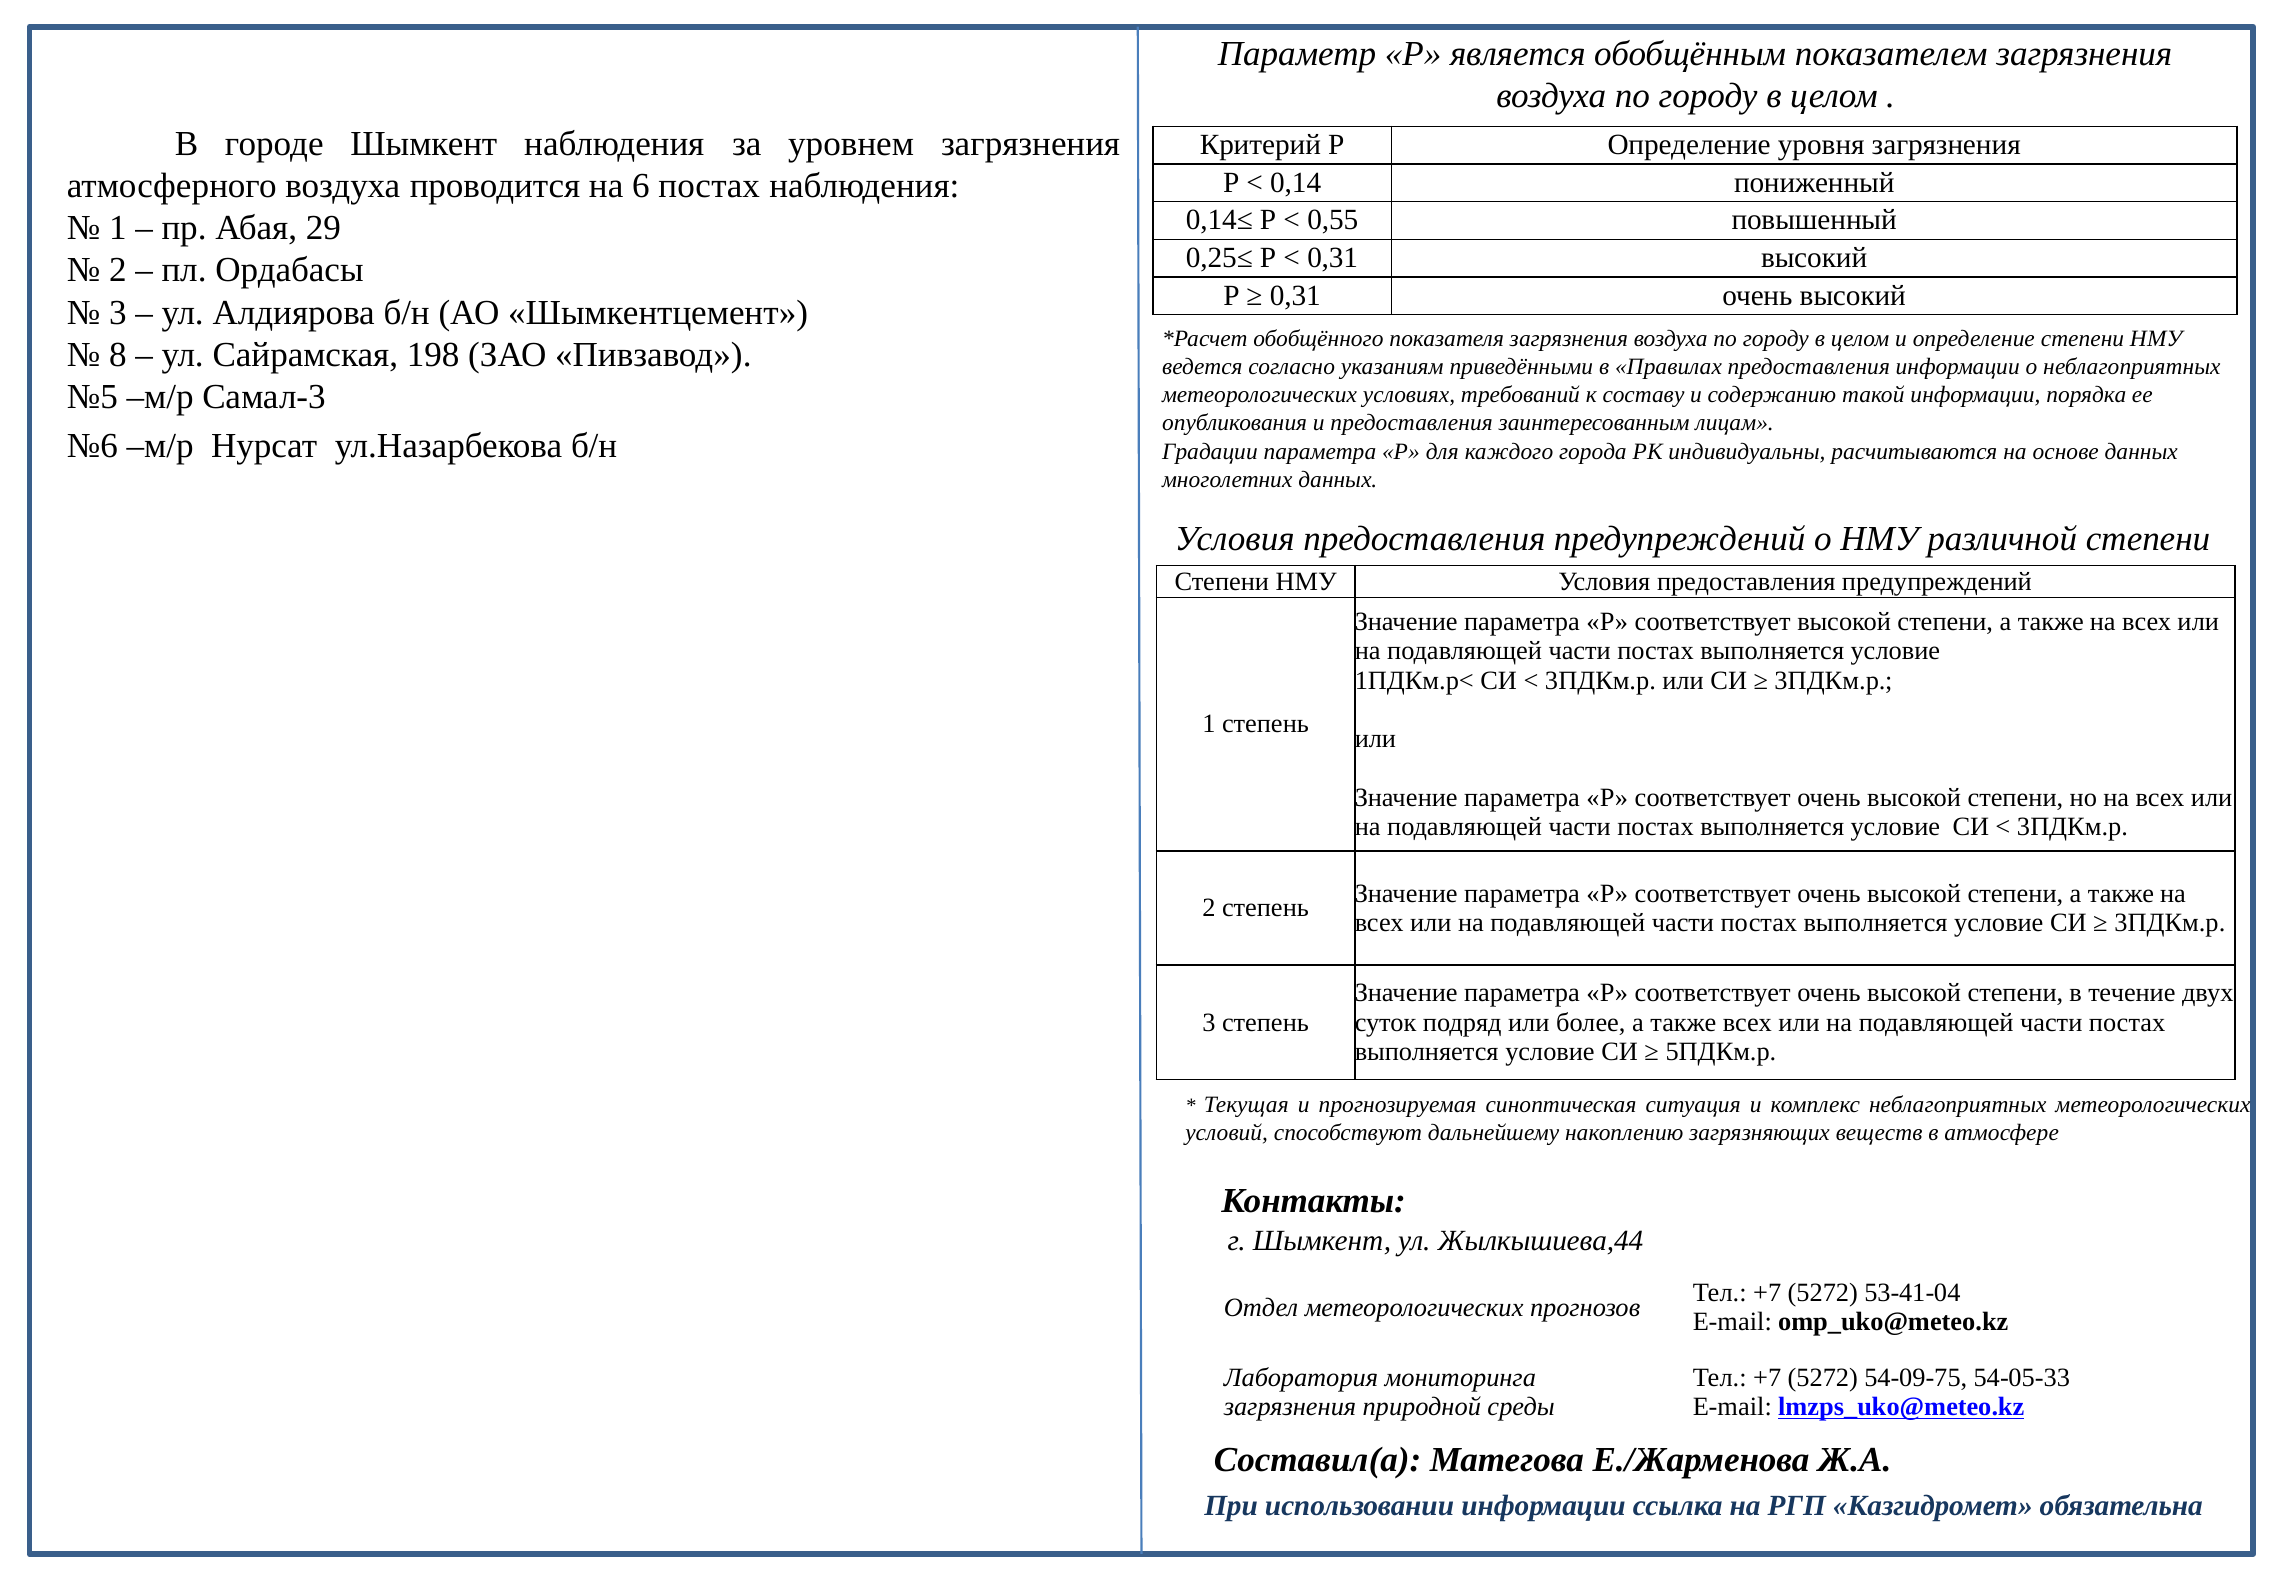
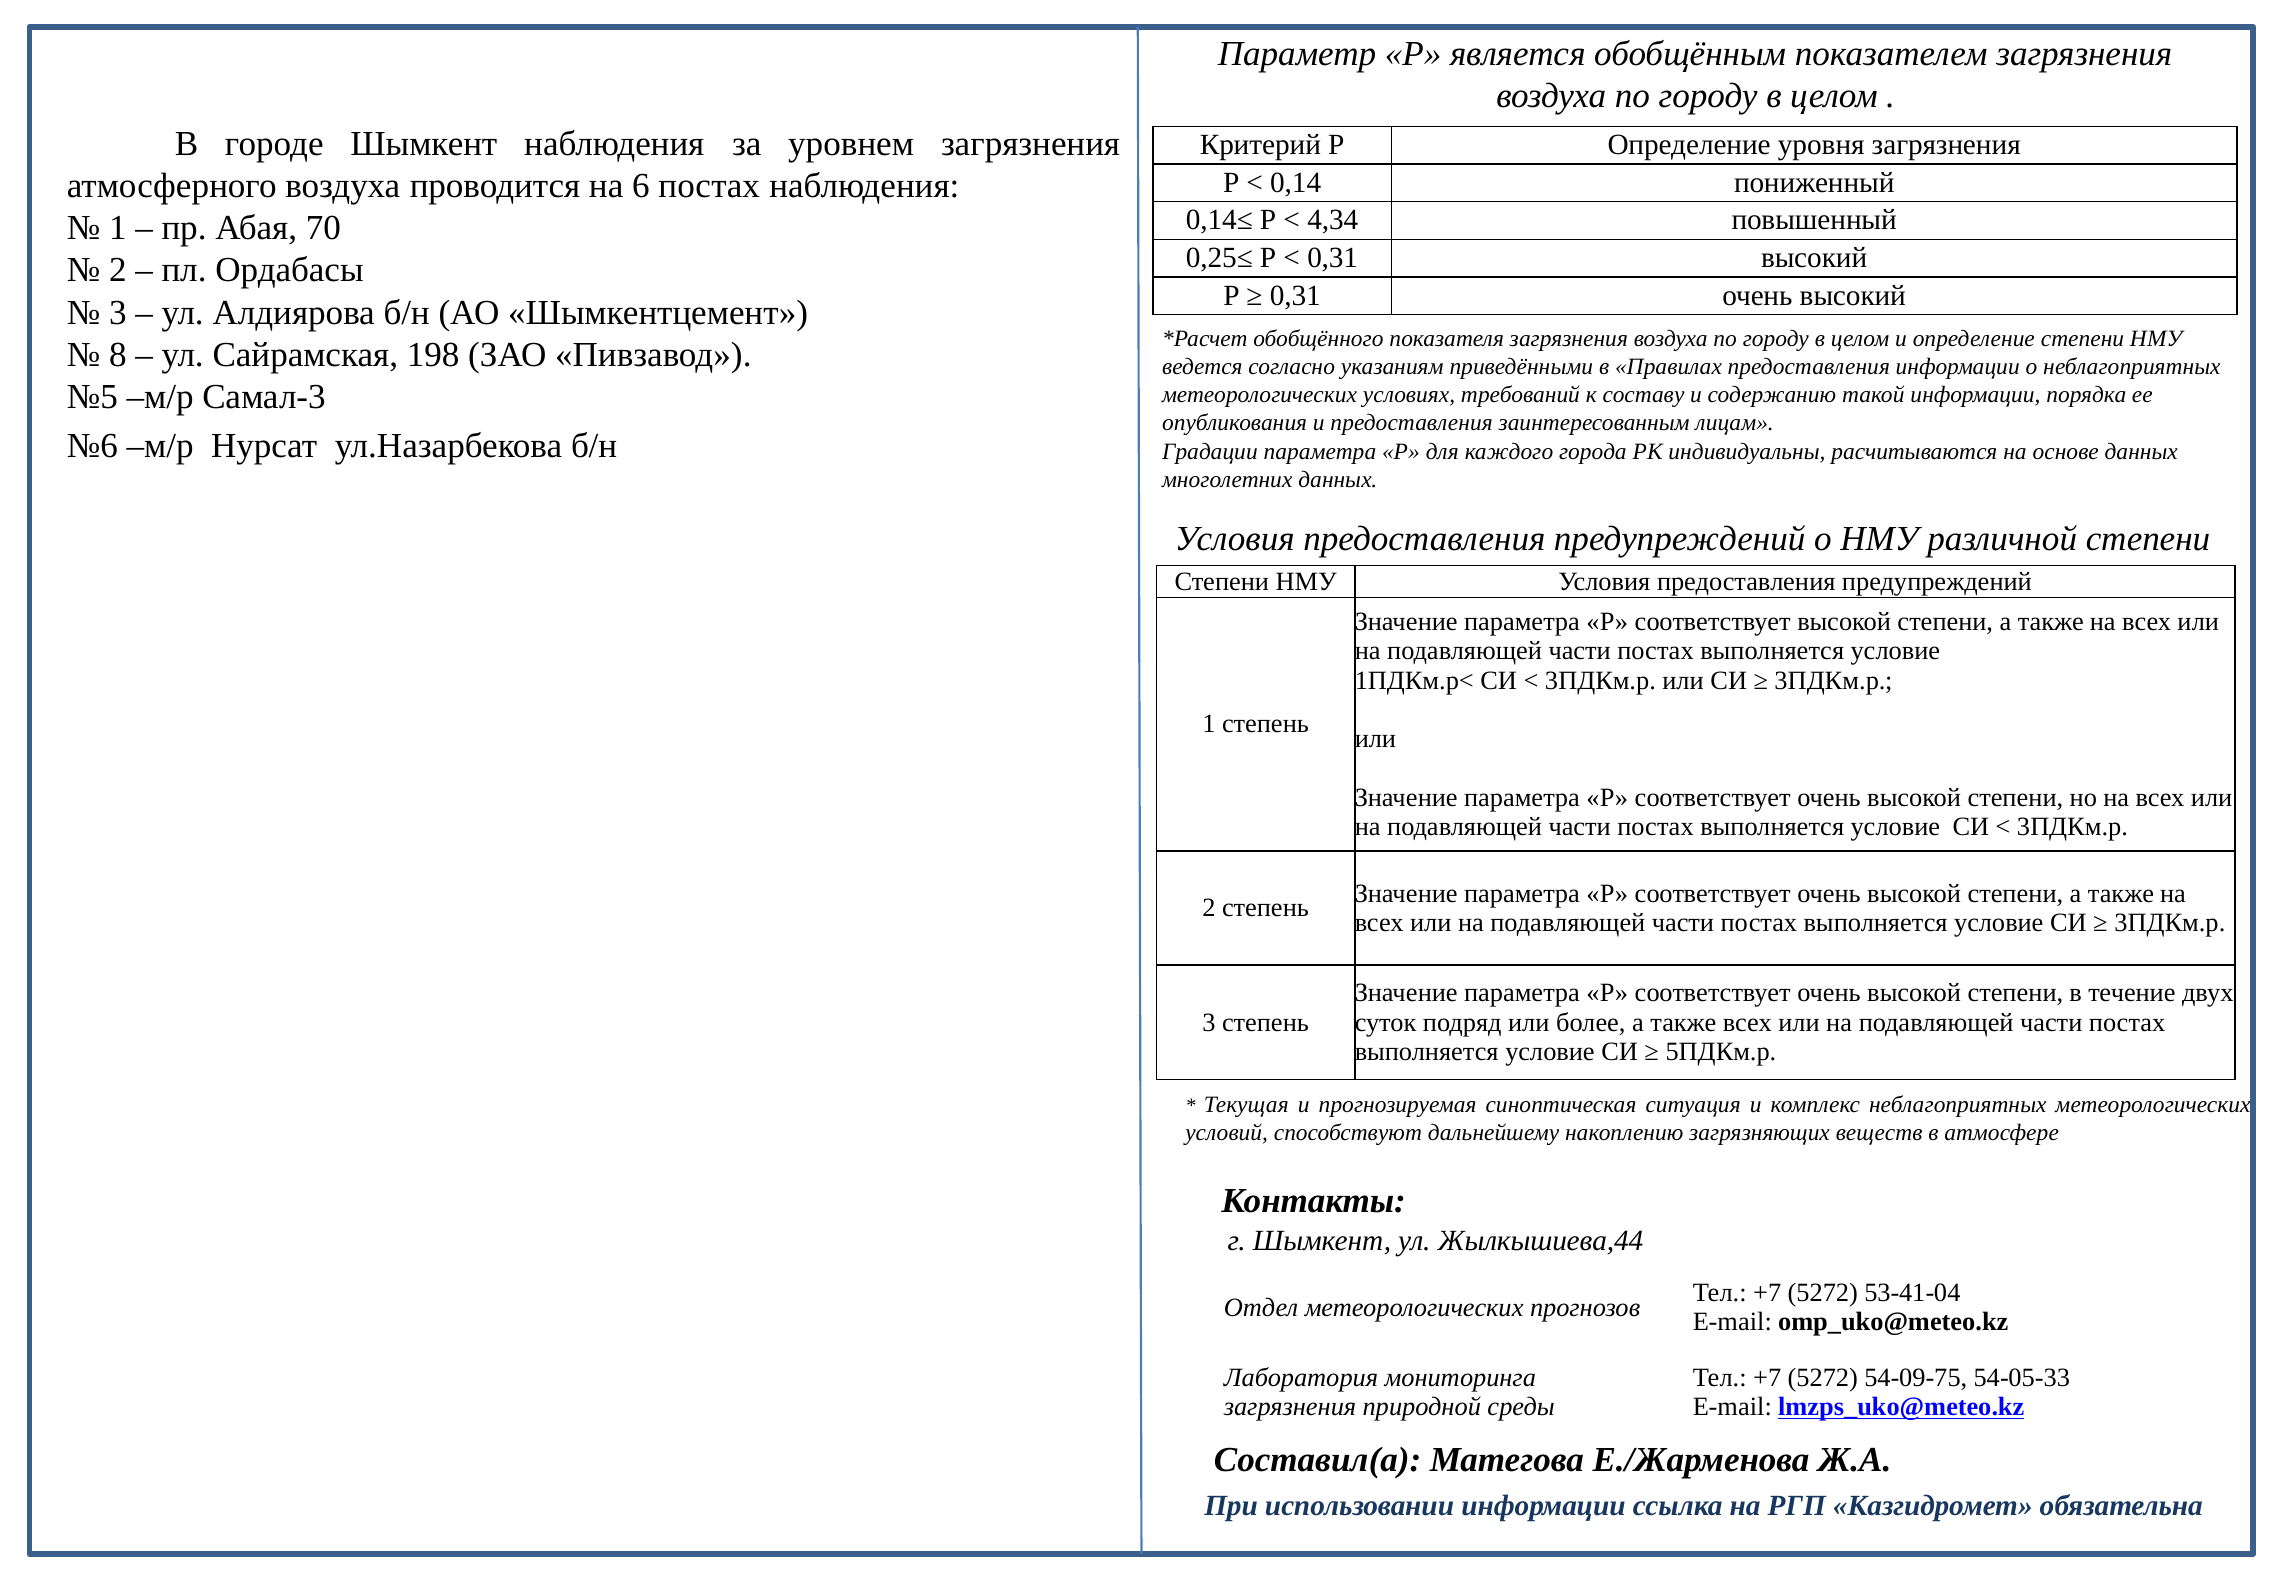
0,55: 0,55 -> 4,34 (1333, 220)
29: 29 -> 70 (323, 228)
